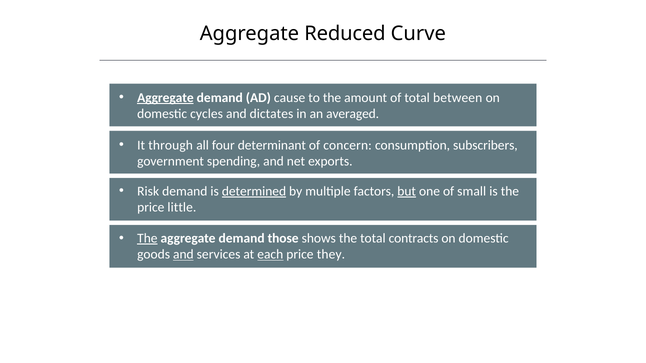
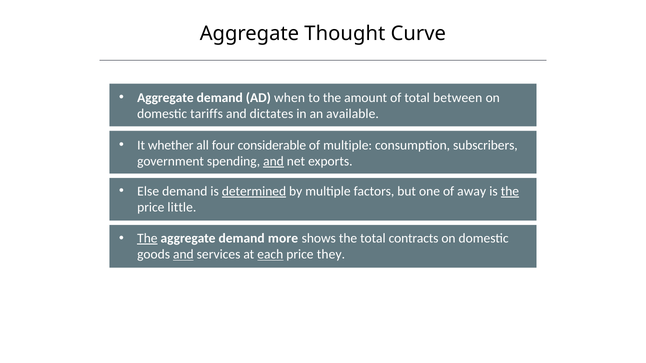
Reduced: Reduced -> Thought (345, 34)
Aggregate underline: present -> none (165, 98)
cause: cause -> when (290, 98)
cycles: cycles -> tariffs (207, 114)
averaged: averaged -> available (353, 114)
through: through -> whether (171, 145)
determinant: determinant -> considerable (272, 145)
of concern: concern -> multiple (348, 145)
and underline: none -> present (274, 161)
Risk: Risk -> Else (148, 191)
but underline: present -> none (407, 191)
small: small -> away (472, 191)
the underline: none -> present (510, 191)
those: those -> more (283, 239)
